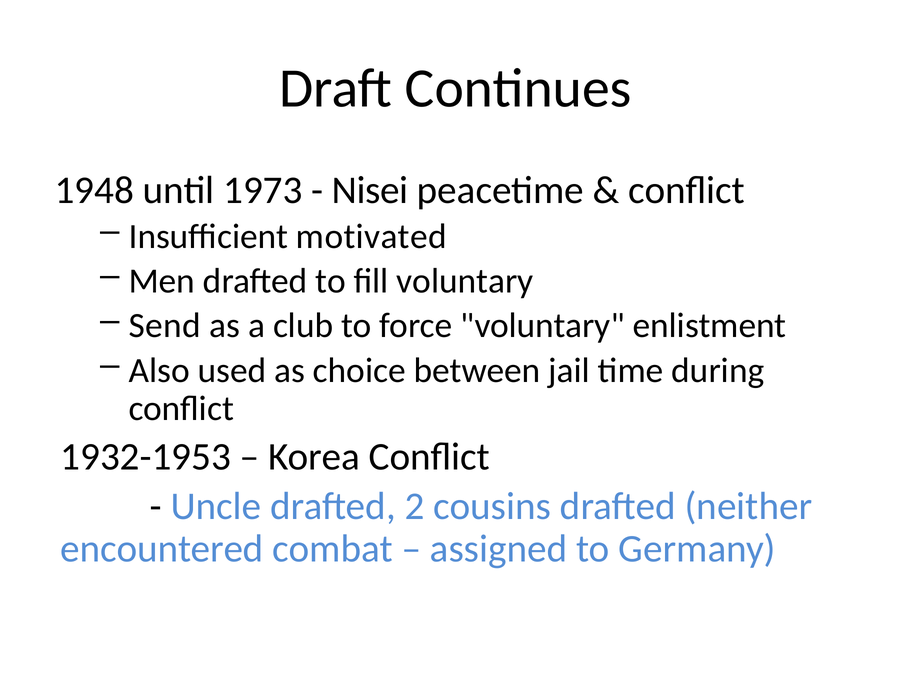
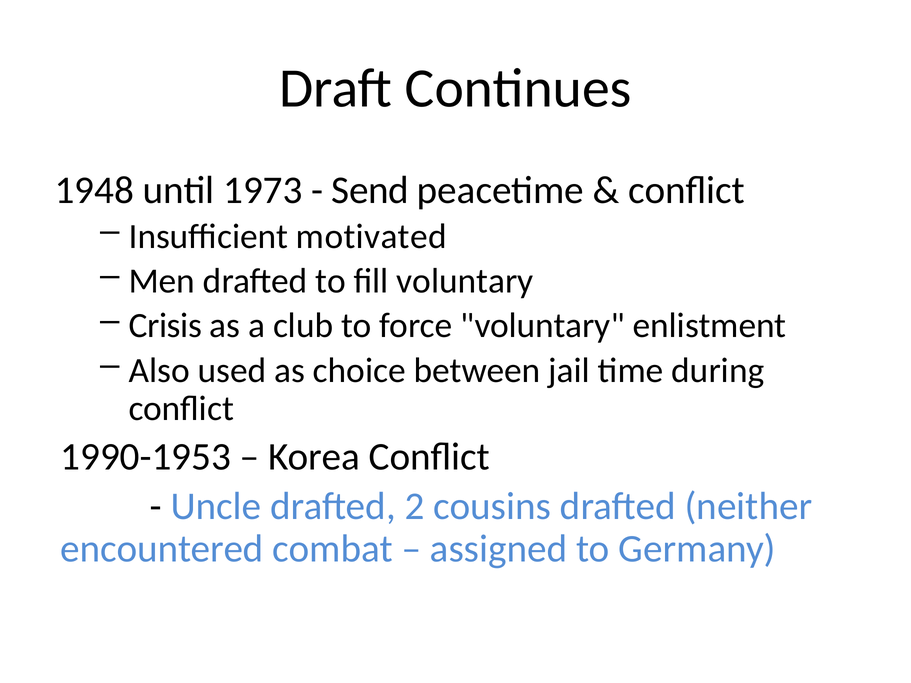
Nisei: Nisei -> Send (370, 190)
Send: Send -> Crisis (165, 326)
1932-1953: 1932-1953 -> 1990-1953 (146, 457)
